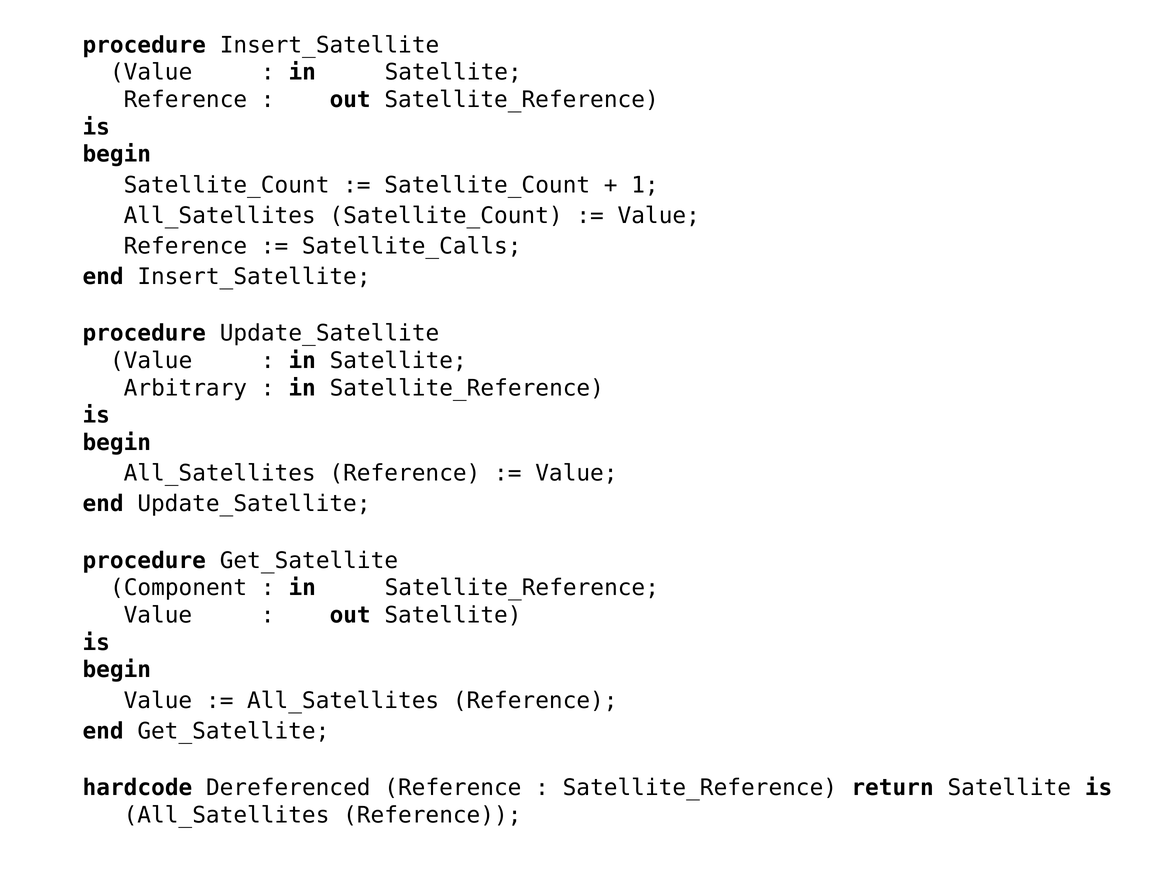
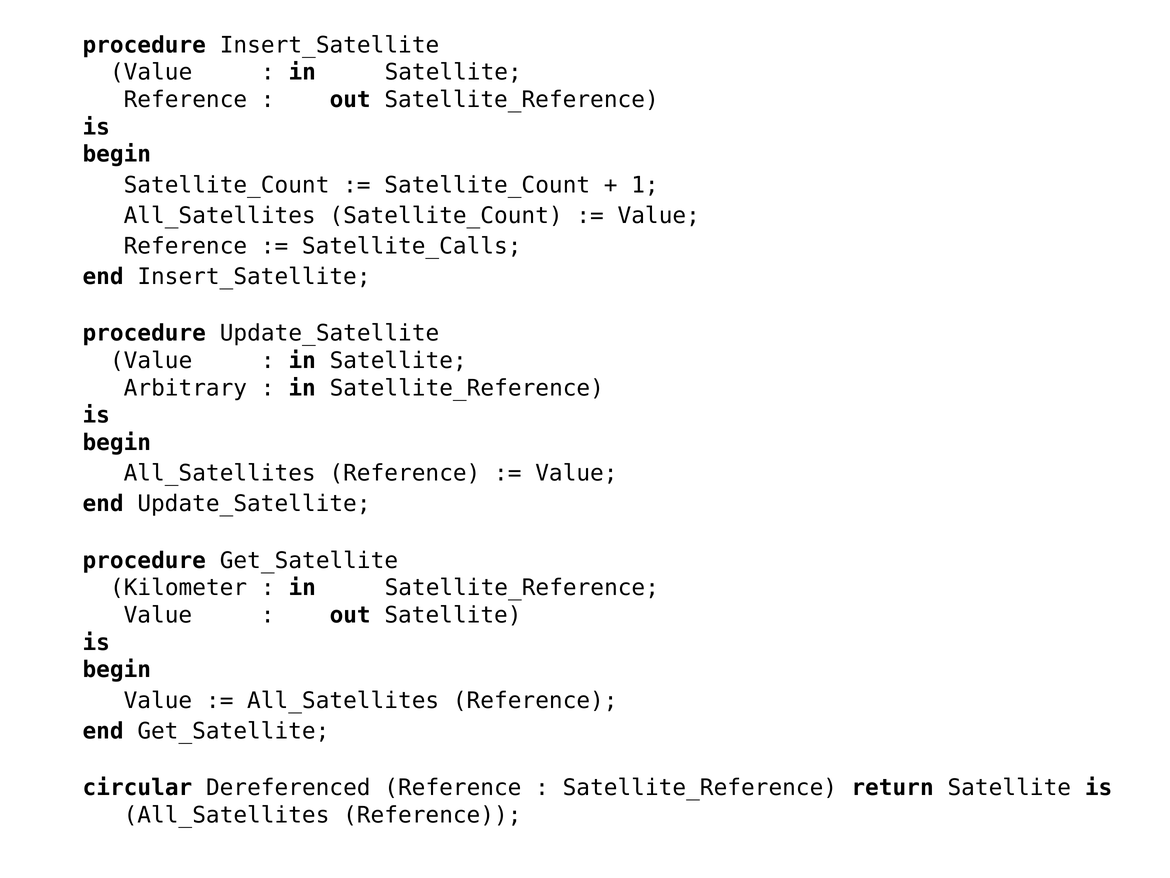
Component: Component -> Kilometer (179, 588)
hardcode: hardcode -> circular (137, 787)
